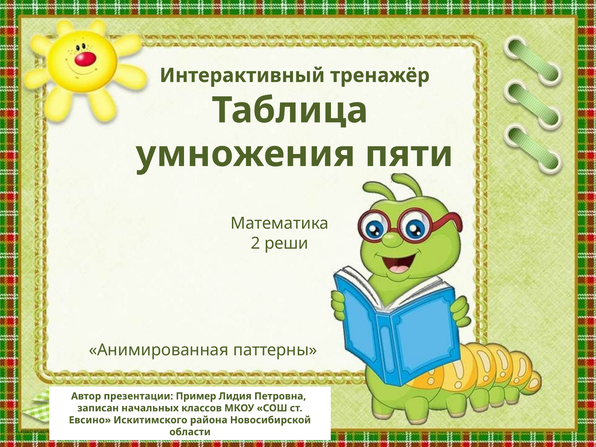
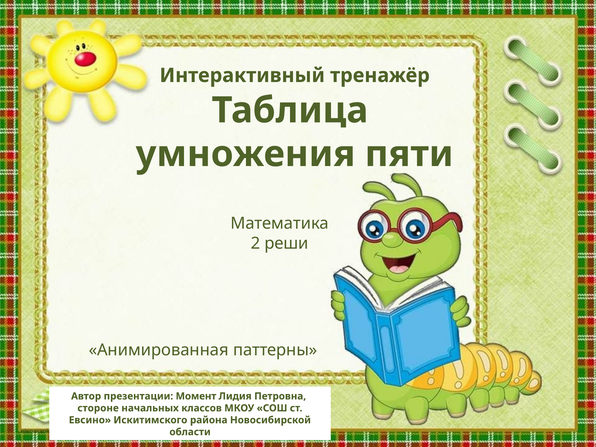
Пример: Пример -> Момент (196, 396)
записан: записан -> стороне (98, 408)
